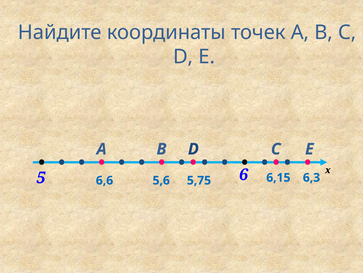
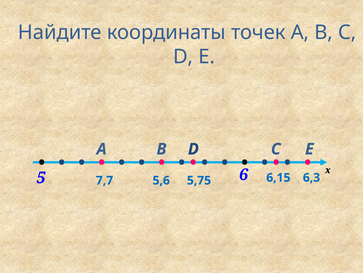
6,6: 6,6 -> 7,7 (104, 180)
